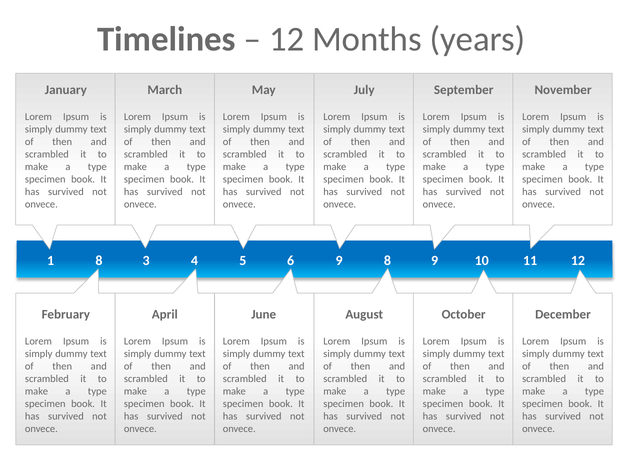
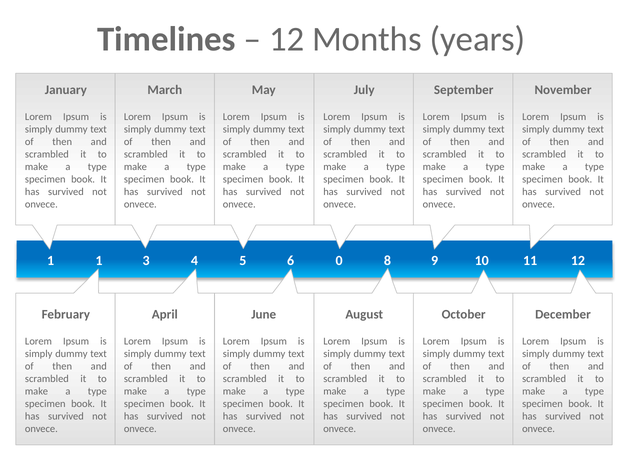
1 8: 8 -> 1 (99, 261)
6 9: 9 -> 0 (339, 261)
